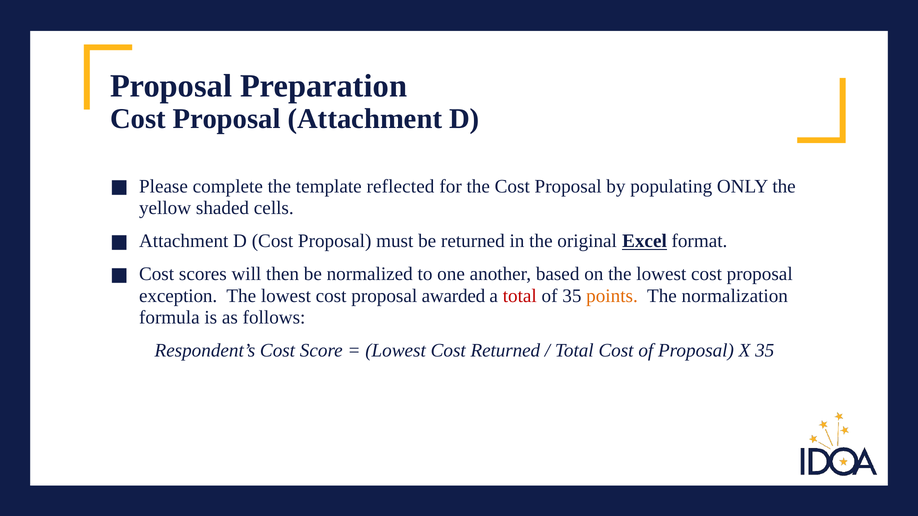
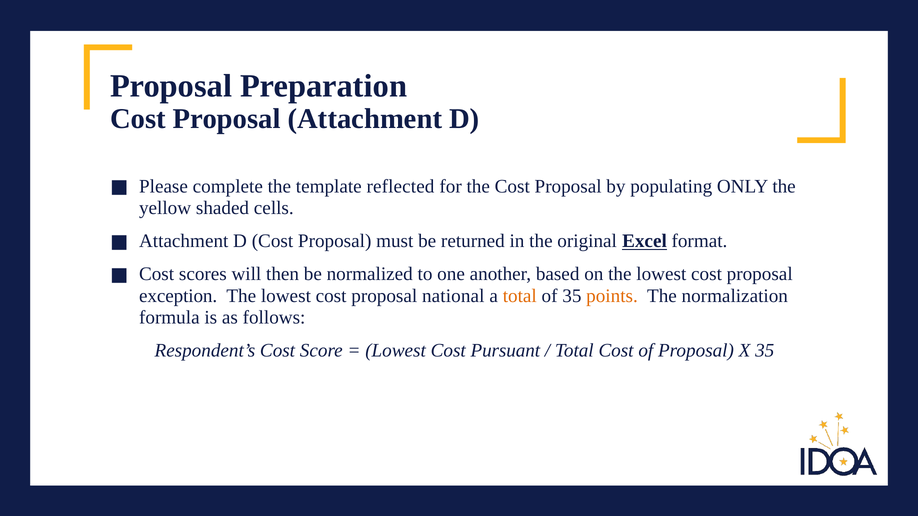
awarded: awarded -> national (453, 296)
total colour: red -> orange (520, 296)
Cost Returned: Returned -> Pursuant (505, 351)
